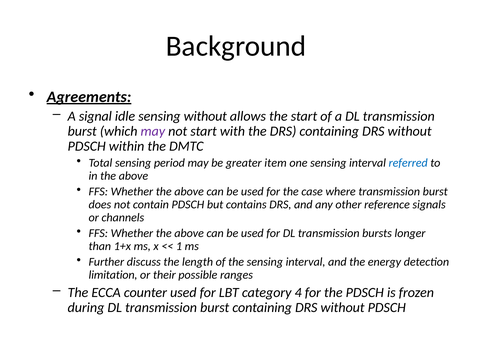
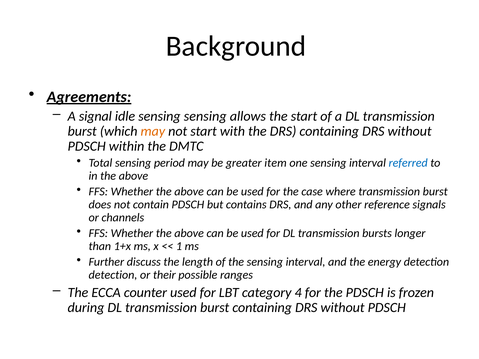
sensing without: without -> sensing (205, 116)
may colour: purple -> orange (153, 131)
limitation: limitation -> detection (113, 275)
